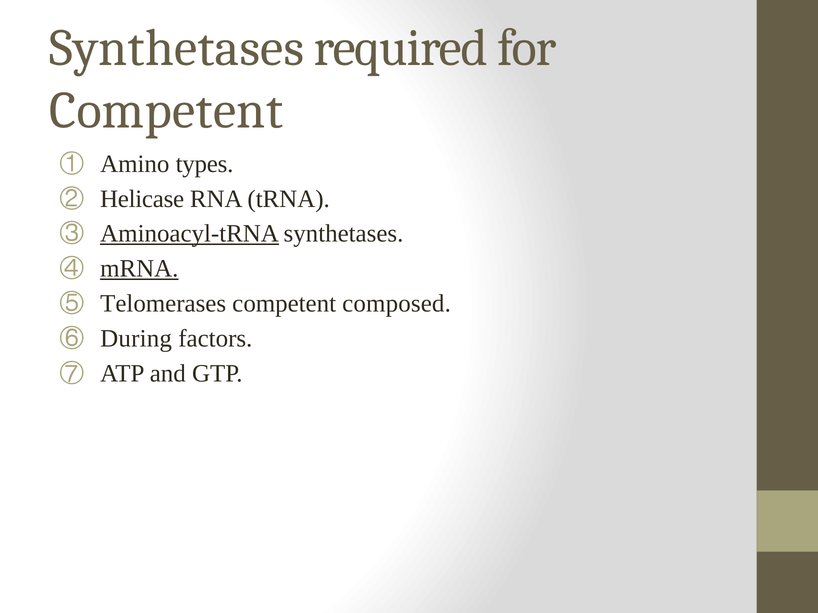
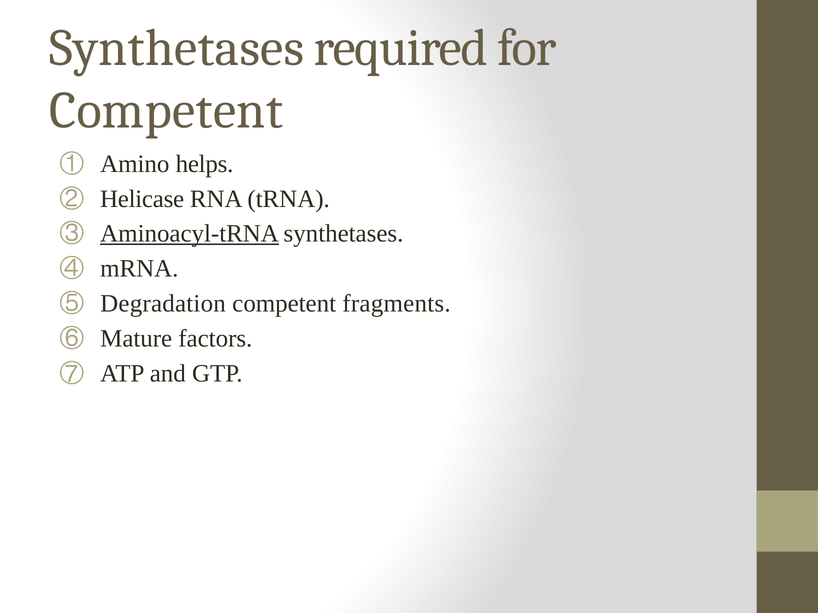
types: types -> helps (205, 164)
mRNA underline: present -> none (139, 269)
Telomerases: Telomerases -> Degradation (163, 304)
composed: composed -> fragments (397, 304)
During: During -> Mature (136, 339)
